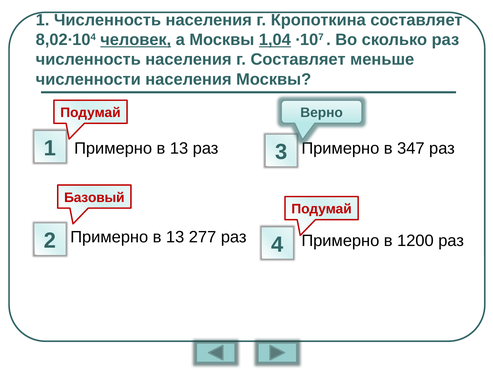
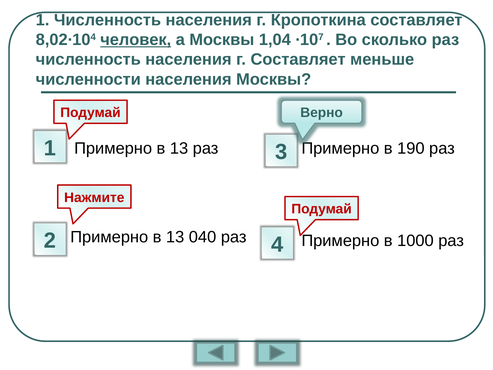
1,04 underline: present -> none (275, 40)
347: 347 -> 190 (411, 148)
Базовый: Базовый -> Нажмите (94, 197)
277: 277 -> 040 (203, 237)
1200: 1200 -> 1000 (415, 241)
